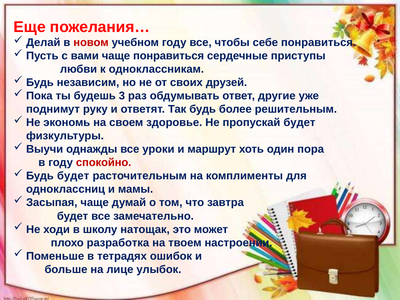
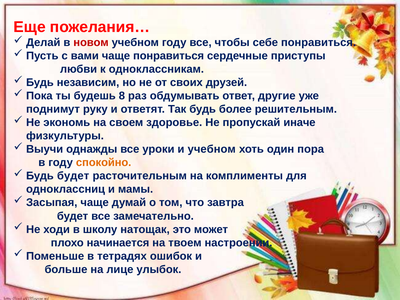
3: 3 -> 8 (122, 96)
пропускай будет: будет -> иначе (299, 123)
и маршрут: маршрут -> учебном (212, 149)
спокойно colour: red -> orange (104, 163)
разработка: разработка -> начинается (118, 243)
